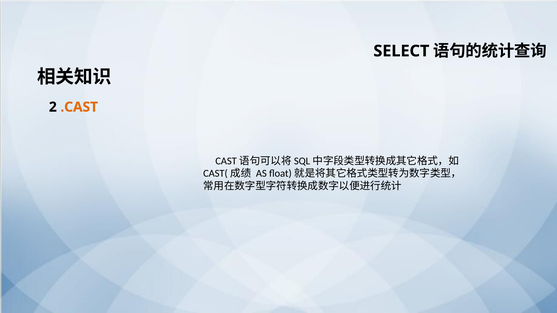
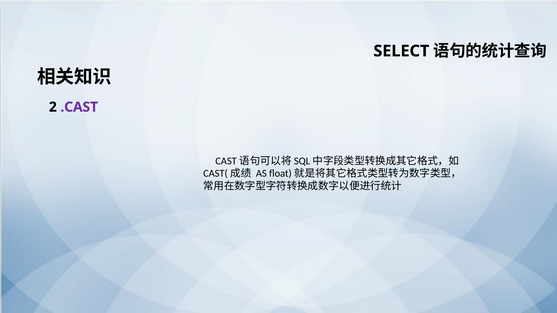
.CAST colour: orange -> purple (79, 107)
